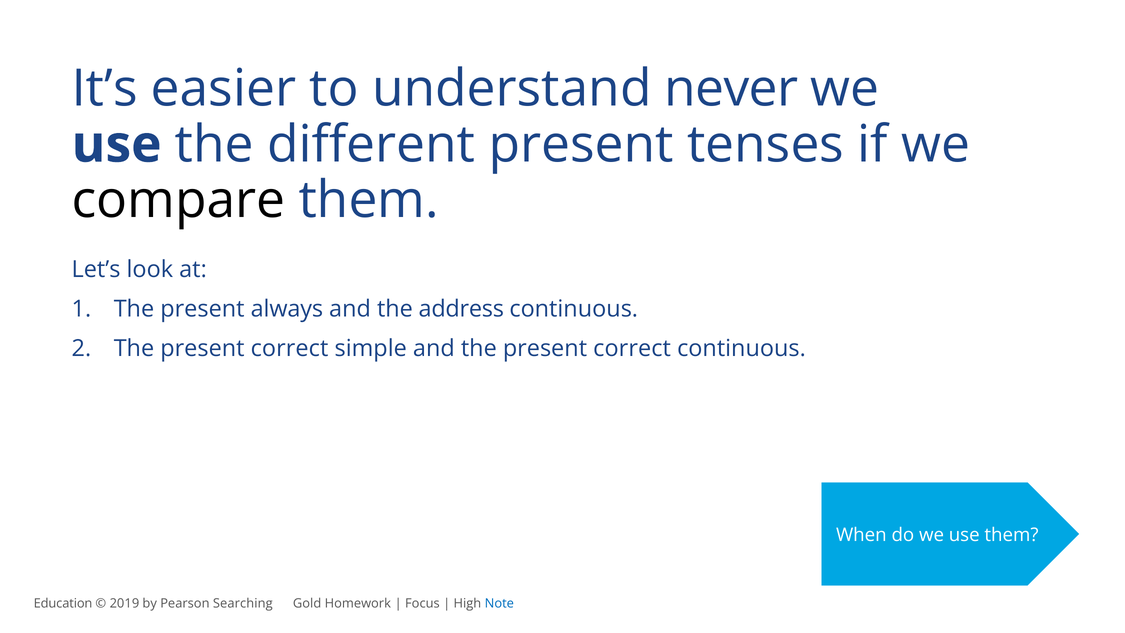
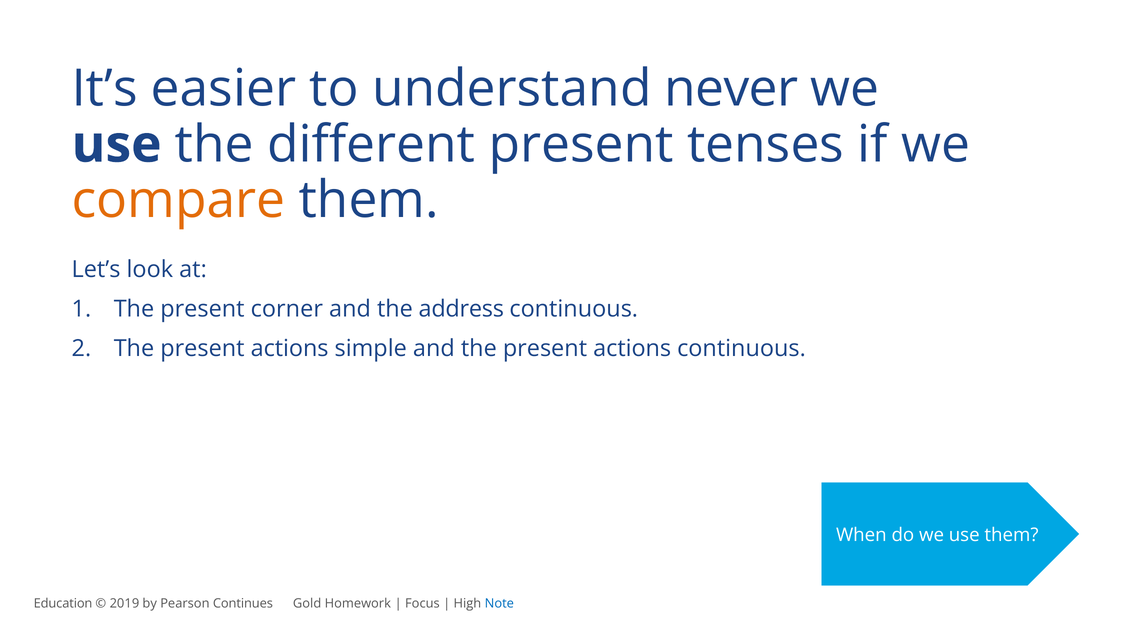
compare colour: black -> orange (178, 200)
always: always -> corner (287, 309)
correct: correct -> actions (290, 348)
and the present correct: correct -> actions (632, 348)
Searching: Searching -> Continues (243, 603)
